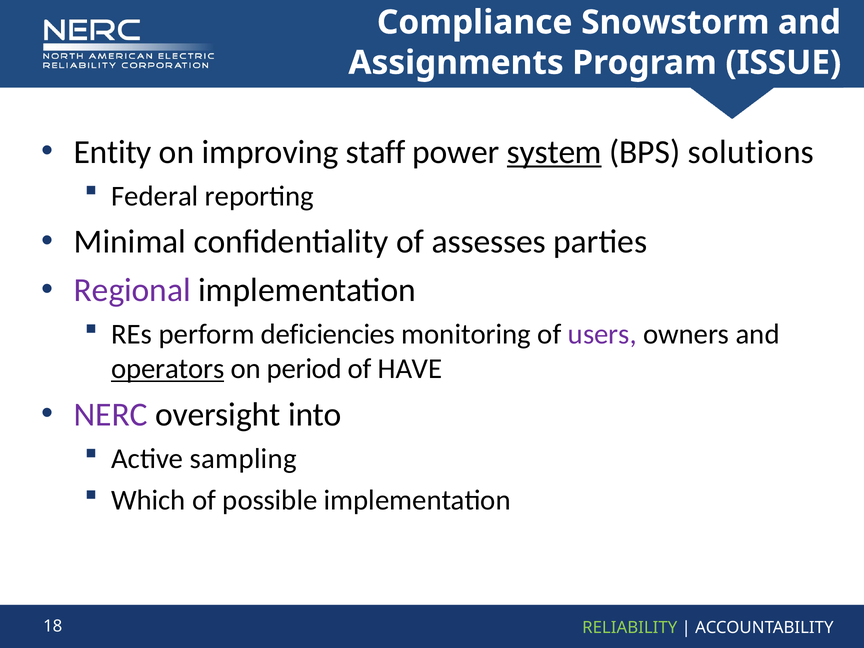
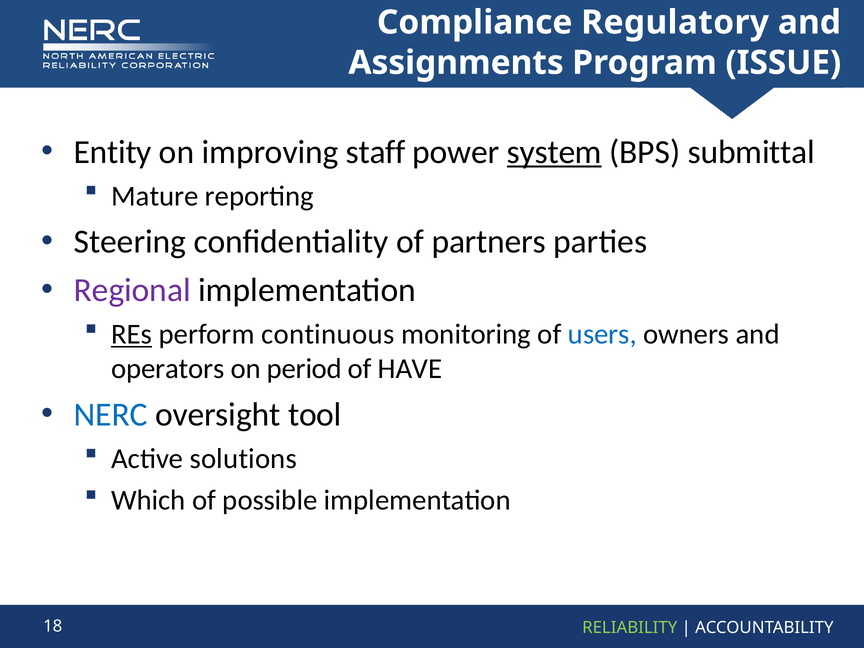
Snowstorm: Snowstorm -> Regulatory (675, 22)
solutions: solutions -> submittal (751, 152)
Federal: Federal -> Mature (155, 196)
Minimal: Minimal -> Steering (130, 242)
assesses: assesses -> partners (489, 242)
REs underline: none -> present (132, 334)
deficiencies: deficiencies -> continuous (328, 334)
users colour: purple -> blue (602, 334)
operators underline: present -> none (168, 369)
NERC colour: purple -> blue (111, 415)
into: into -> tool (315, 415)
sampling: sampling -> solutions (243, 459)
